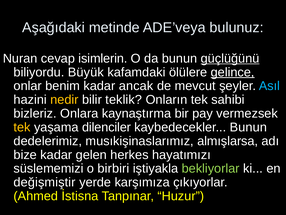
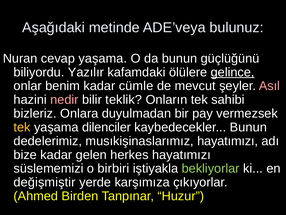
cevap isimlerin: isimlerin -> yaşama (103, 58)
güçlüğünü underline: present -> none (230, 58)
Büyük: Büyük -> Yazılır (86, 72)
ancak: ancak -> cümle (136, 86)
Asıl colour: light blue -> pink (269, 86)
nedir colour: yellow -> pink (64, 100)
kaynaştırma: kaynaştırma -> duyulmadan (136, 113)
musıkişinaslarımız almışlarsa: almışlarsa -> hayatımızı (228, 141)
İstisna: İstisna -> Birden (80, 196)
